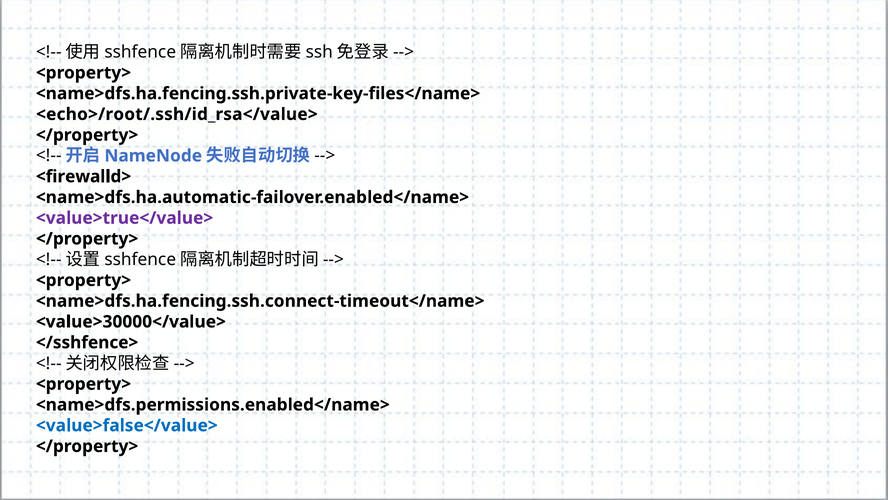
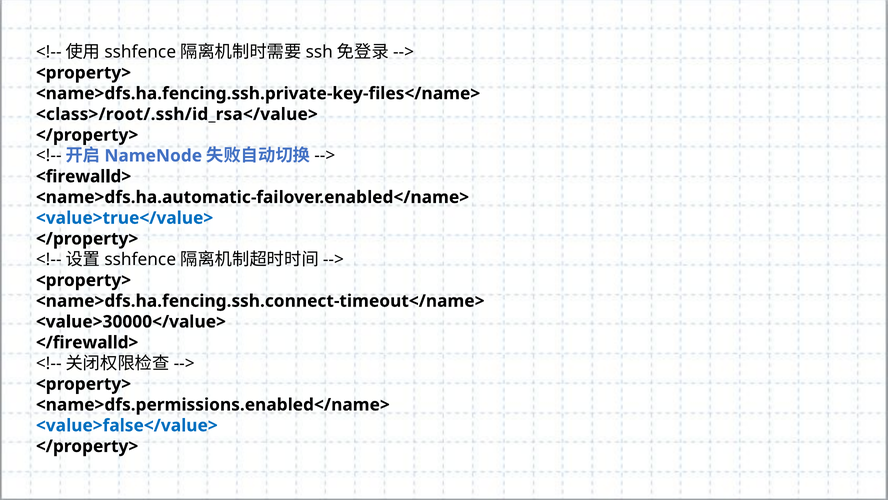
<echo>/root/.ssh/id_rsa</value>: <echo>/root/.ssh/id_rsa</value> -> <class>/root/.ssh/id_rsa</value> (177, 114)
<value>true</value> colour: purple -> blue (125, 218)
</sshfence>: </sshfence> -> </firewalld> (87, 342)
